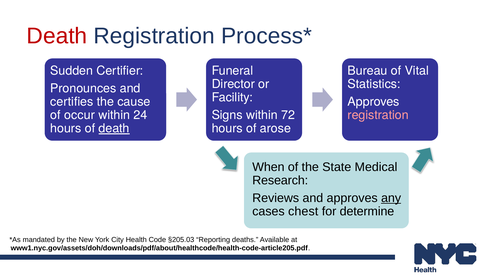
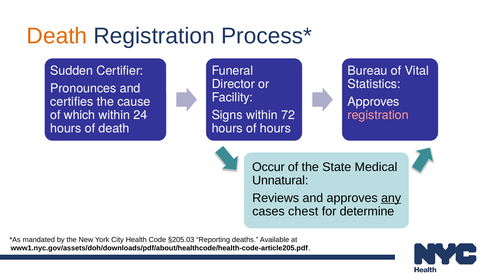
Death colour: red -> orange (57, 36)
occur: occur -> which (80, 115)
death underline: present -> none (114, 129)
of arose: arose -> hours (275, 129)
When: When -> Occur (268, 167)
Research: Research -> Unnatural (280, 180)
